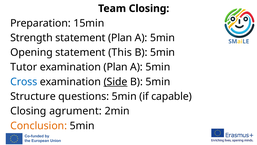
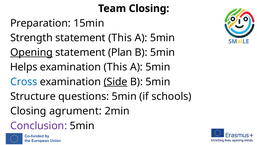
statement Plan: Plan -> This (120, 38)
Opening underline: none -> present (31, 52)
This: This -> Plan (120, 52)
Tutor: Tutor -> Helps (24, 67)
examination Plan: Plan -> This (115, 67)
capable: capable -> schools (171, 96)
Conclusion colour: orange -> purple (39, 125)
